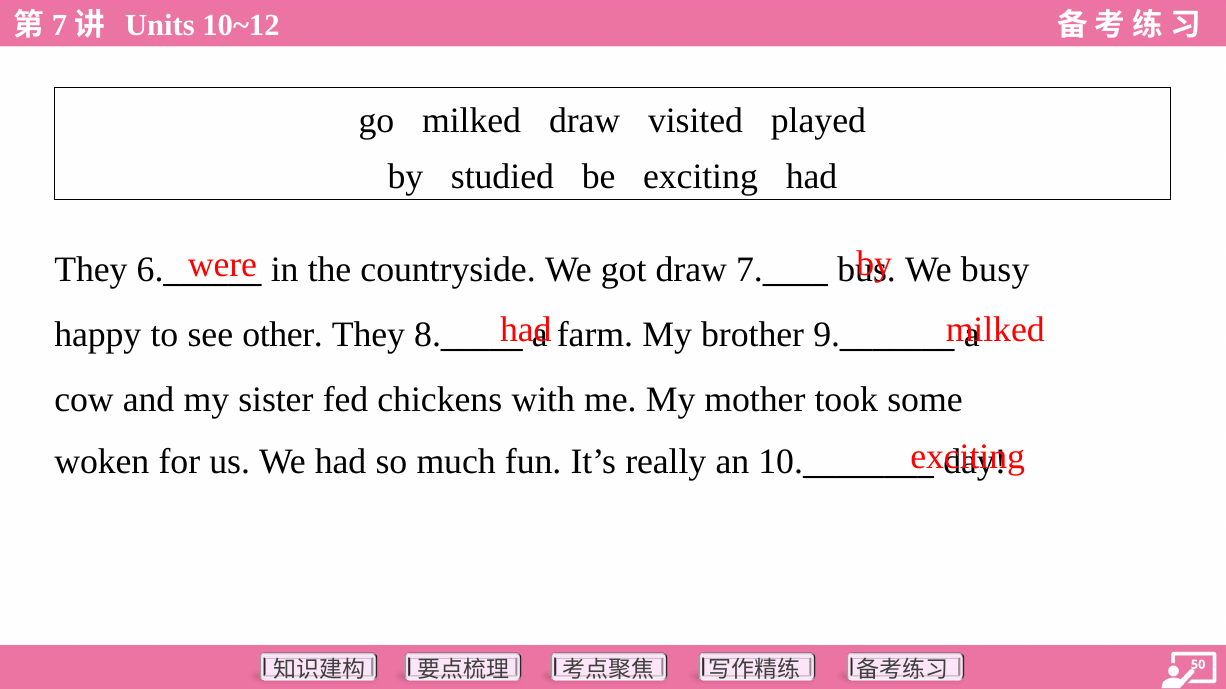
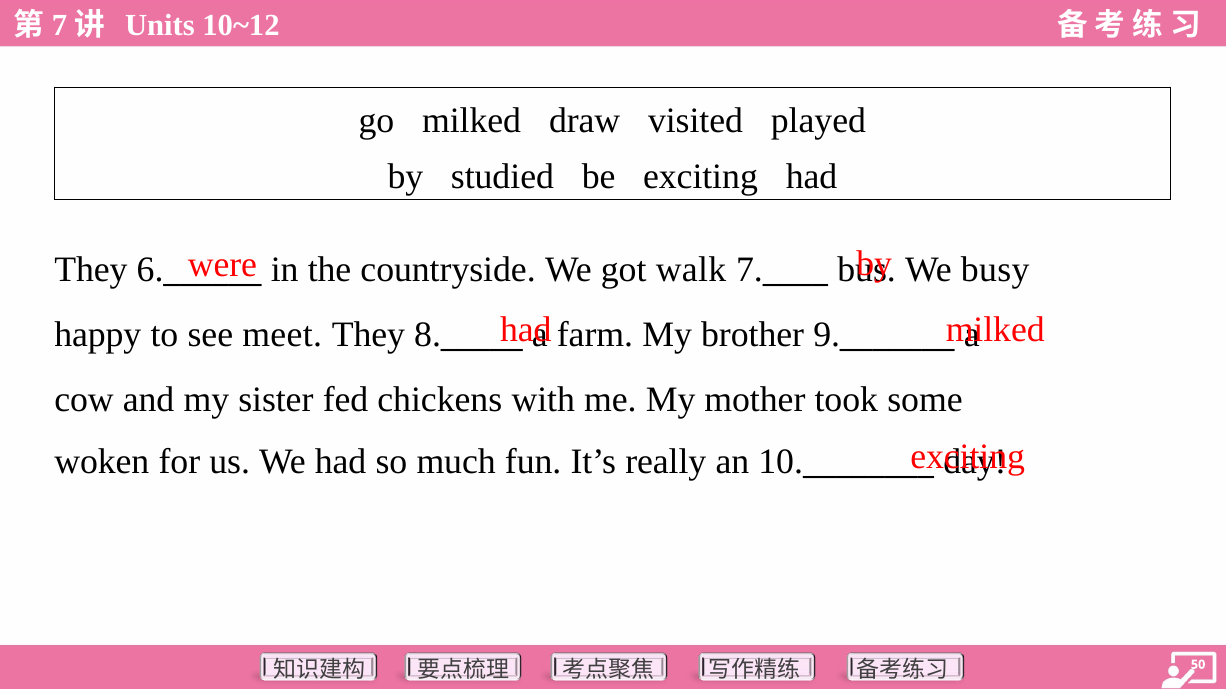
got draw: draw -> walk (691, 269)
other: other -> meet (282, 335)
